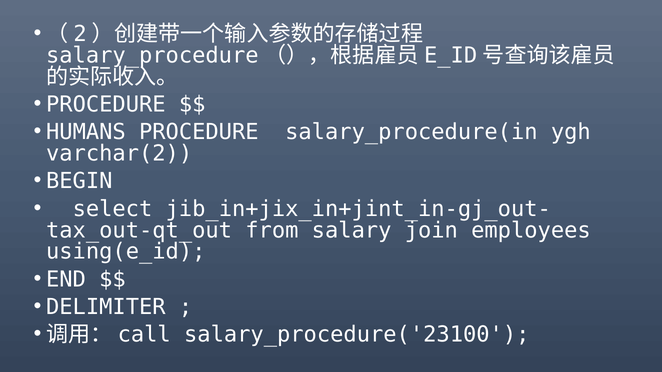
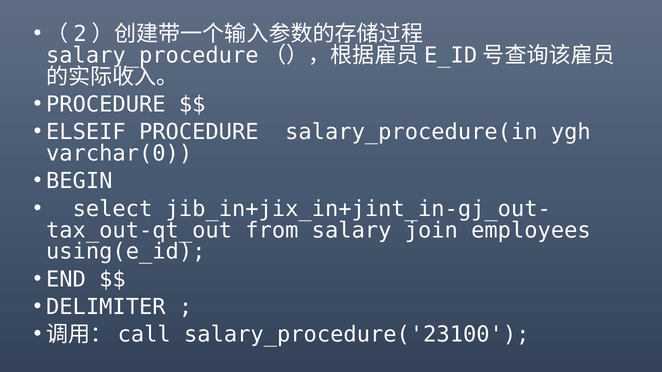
HUMANS: HUMANS -> ELSEIF (86, 132)
varchar(2: varchar(2 -> varchar(0 (119, 154)
